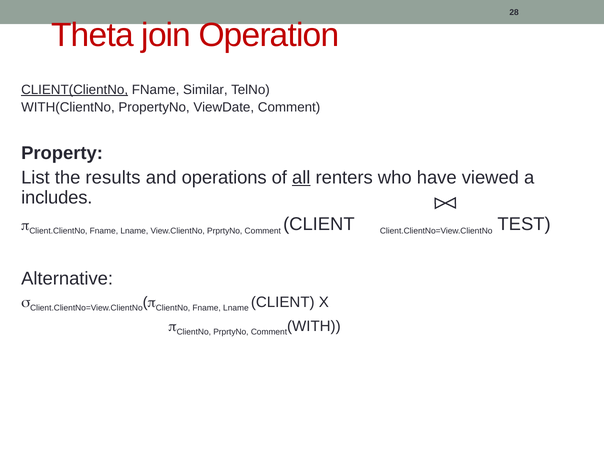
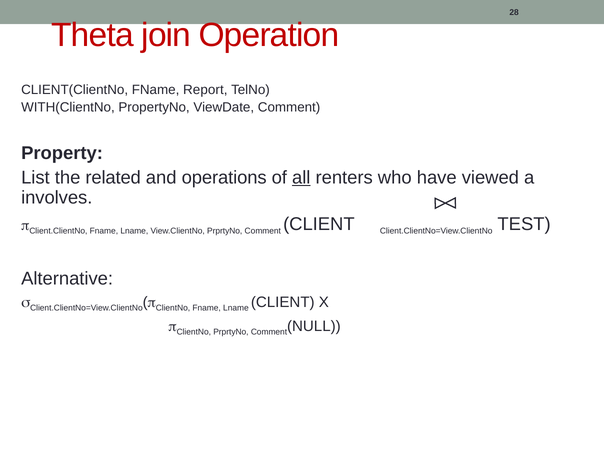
CLIENT(ClientNo underline: present -> none (75, 90)
Similar: Similar -> Report (205, 90)
results: results -> related (113, 178)
includes: includes -> involves (57, 198)
WITH: WITH -> NULL (314, 326)
